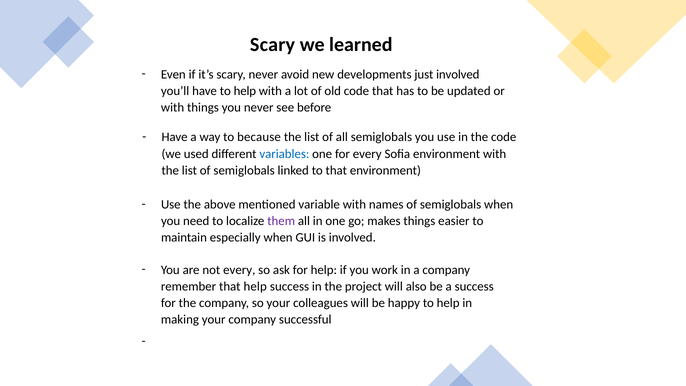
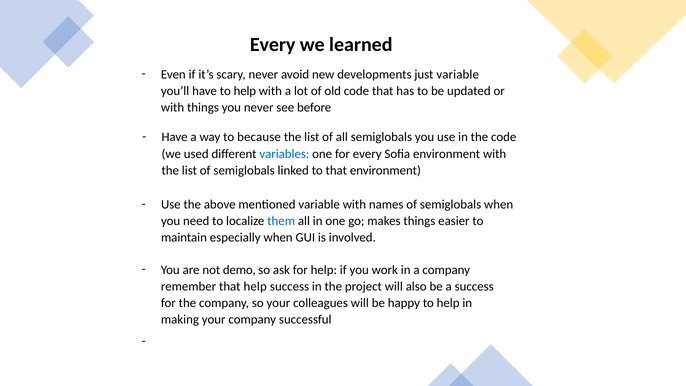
Scary: Scary -> Every (273, 45)
just involved: involved -> variable (458, 74)
them colour: purple -> blue (281, 221)
not every: every -> demo (239, 270)
